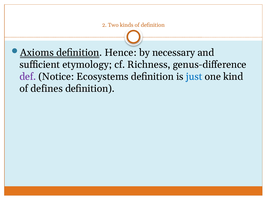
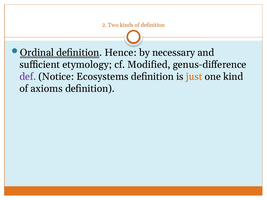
Axioms: Axioms -> Ordinal (37, 53)
Richness: Richness -> Modified (149, 65)
just colour: blue -> orange (194, 77)
defines: defines -> axioms (47, 89)
